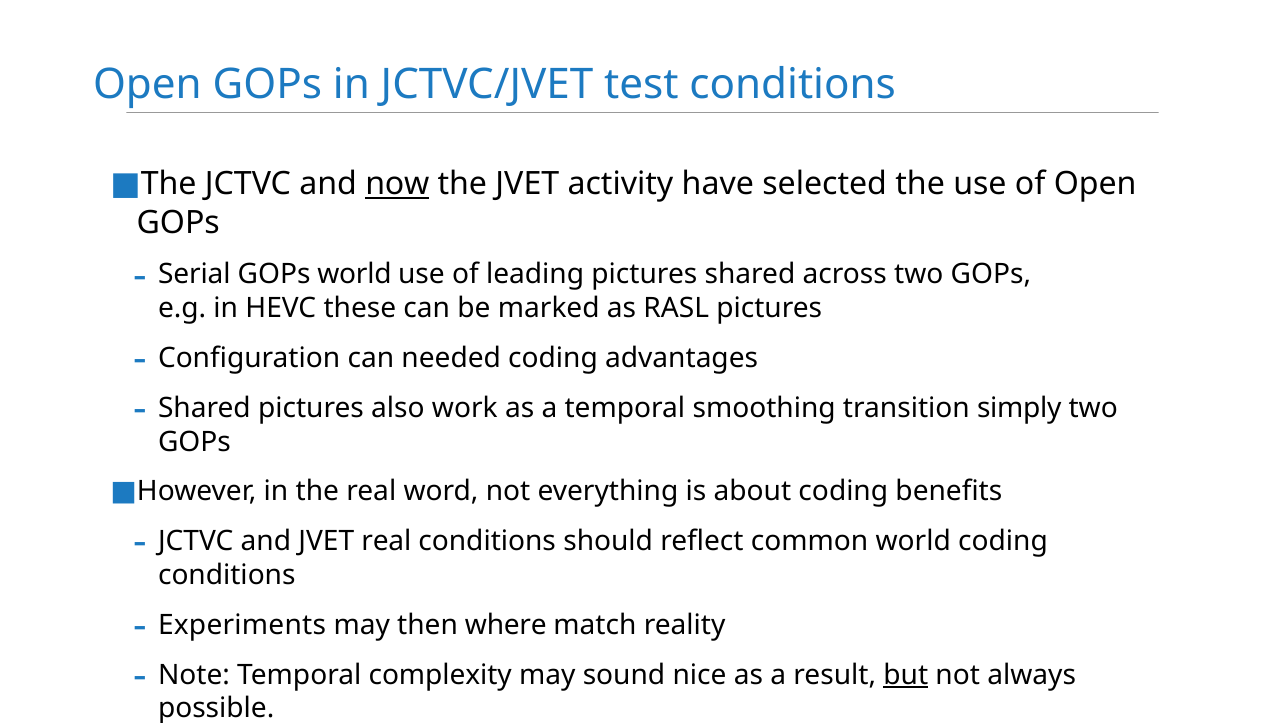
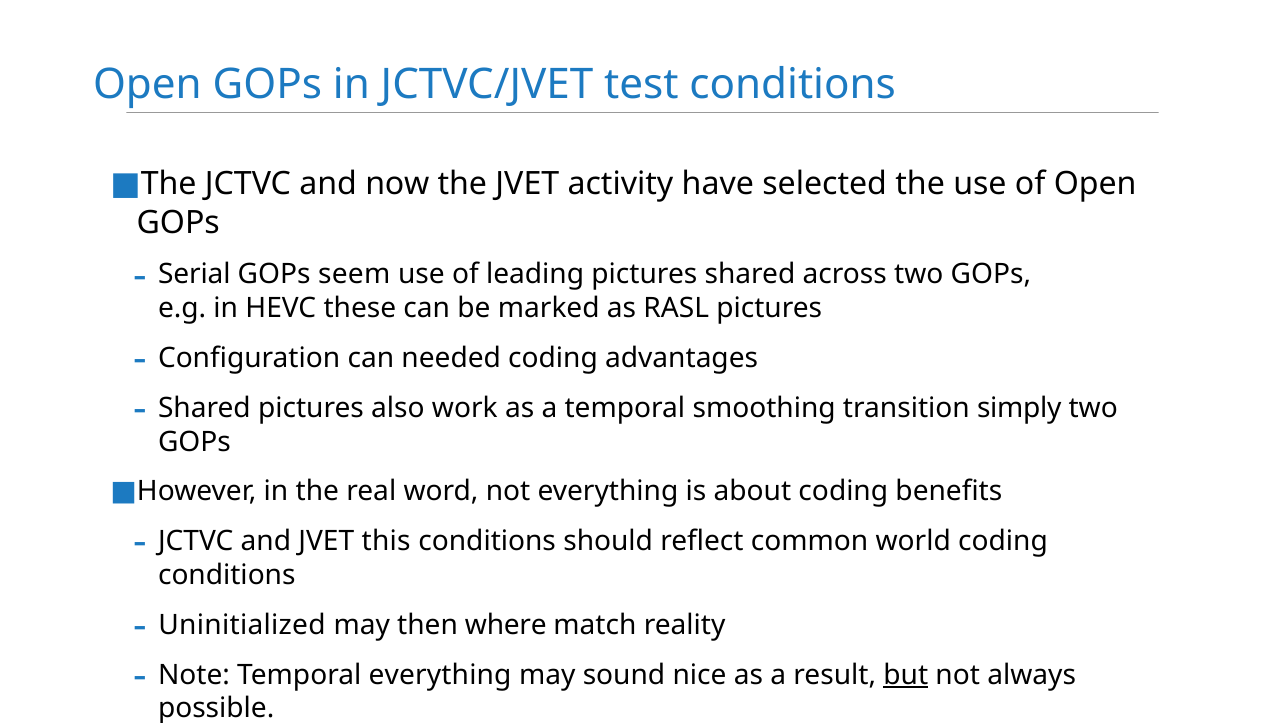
now underline: present -> none (397, 184)
GOPs world: world -> seem (354, 275)
JVET real: real -> this (386, 541)
Experiments: Experiments -> Uninitialized (242, 625)
Temporal complexity: complexity -> everything (440, 675)
